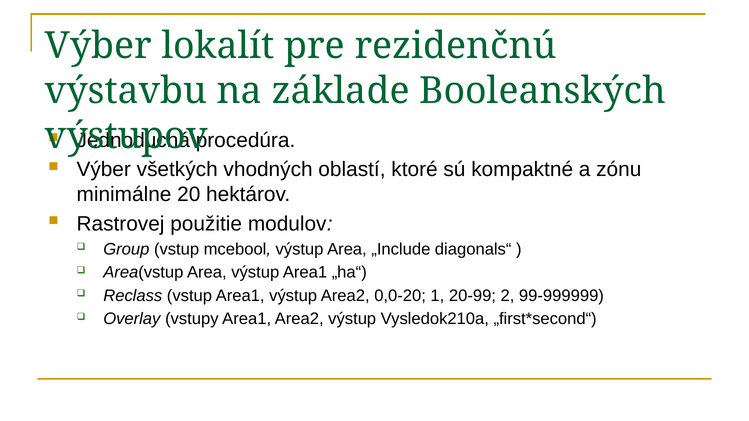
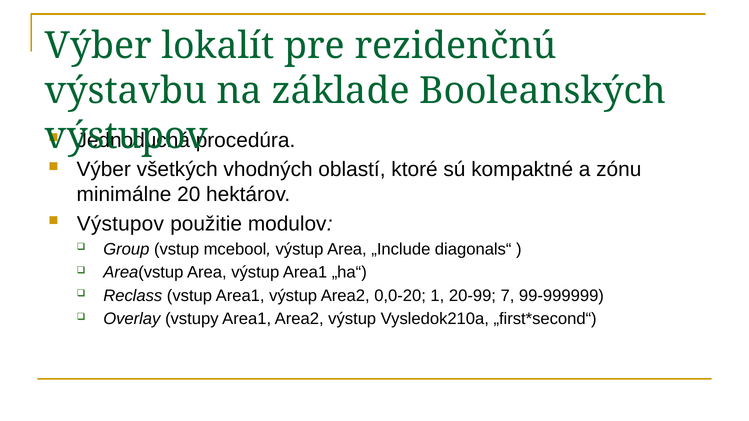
Rastrovej: Rastrovej -> Výstupov (120, 224)
2: 2 -> 7 (507, 296)
